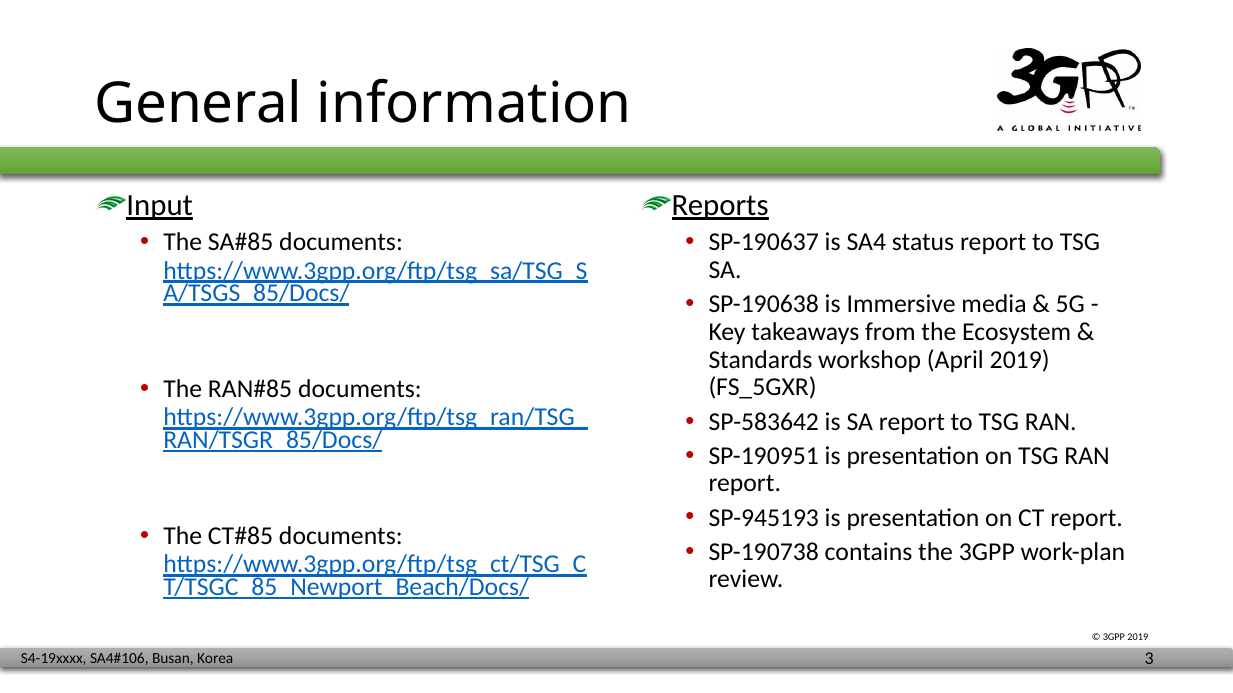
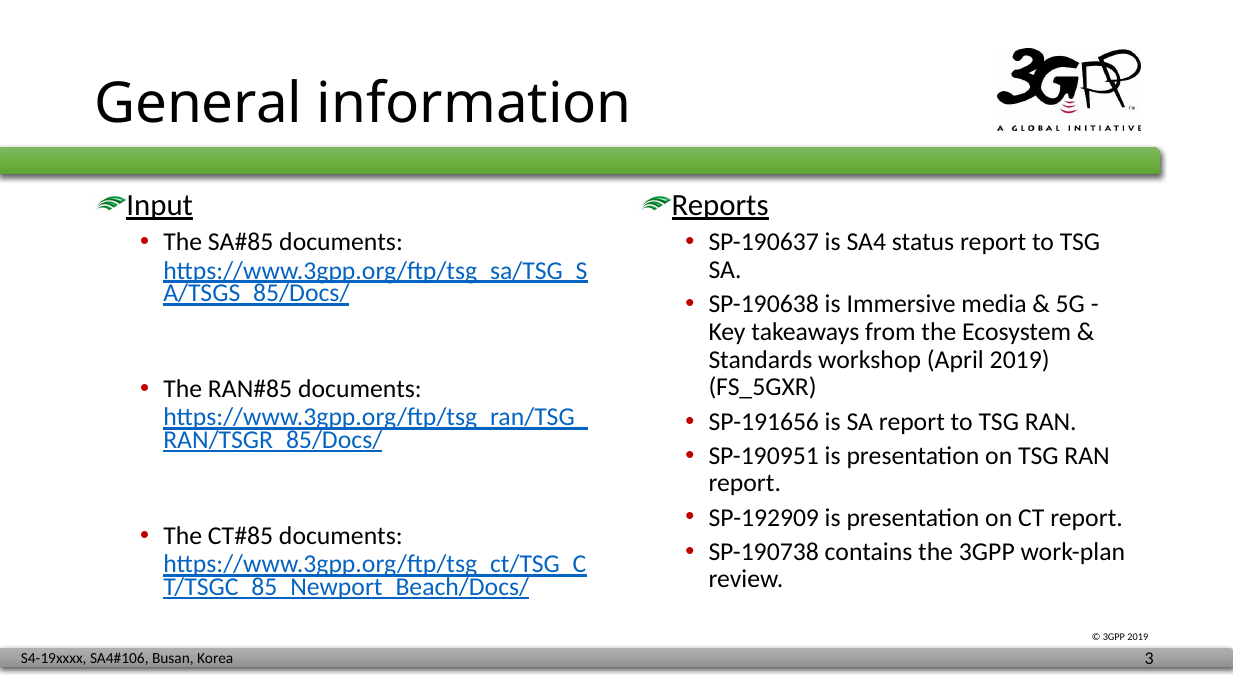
SP-583642: SP-583642 -> SP-191656 (764, 422)
SP-945193: SP-945193 -> SP-192909 (764, 518)
